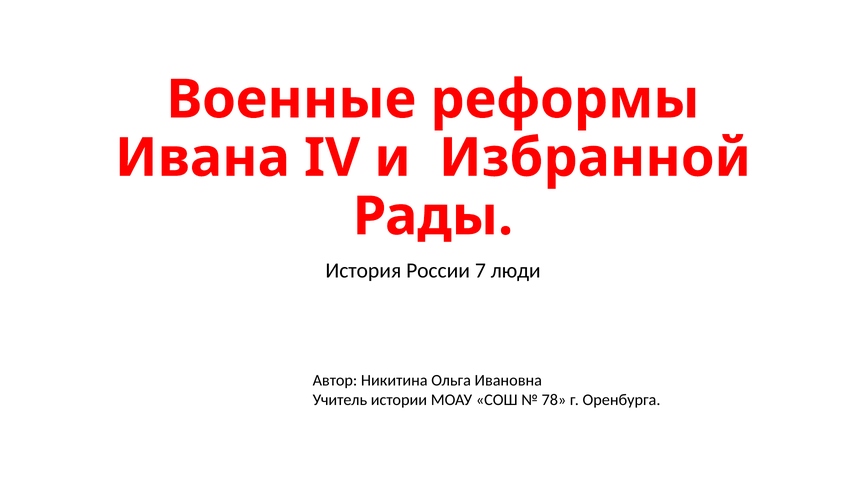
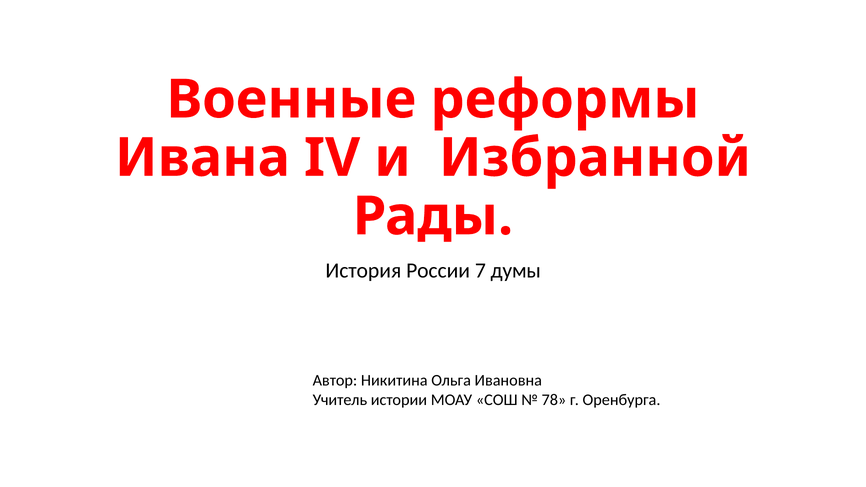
люди: люди -> думы (516, 271)
